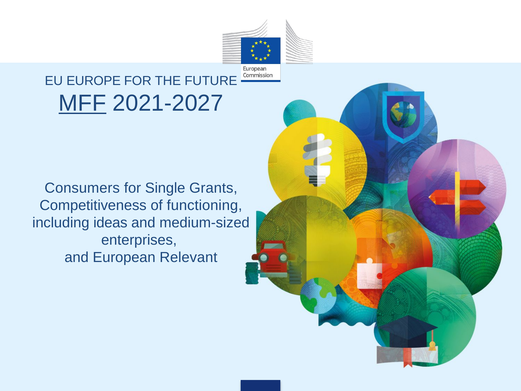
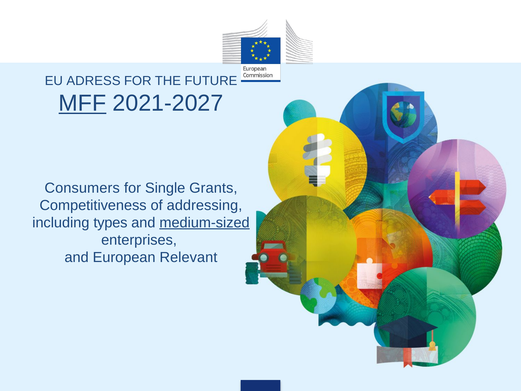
EUROPE: EUROPE -> ADRESS (93, 81)
functioning: functioning -> addressing (205, 205)
ideas: ideas -> types (110, 223)
medium-sized underline: none -> present (205, 223)
